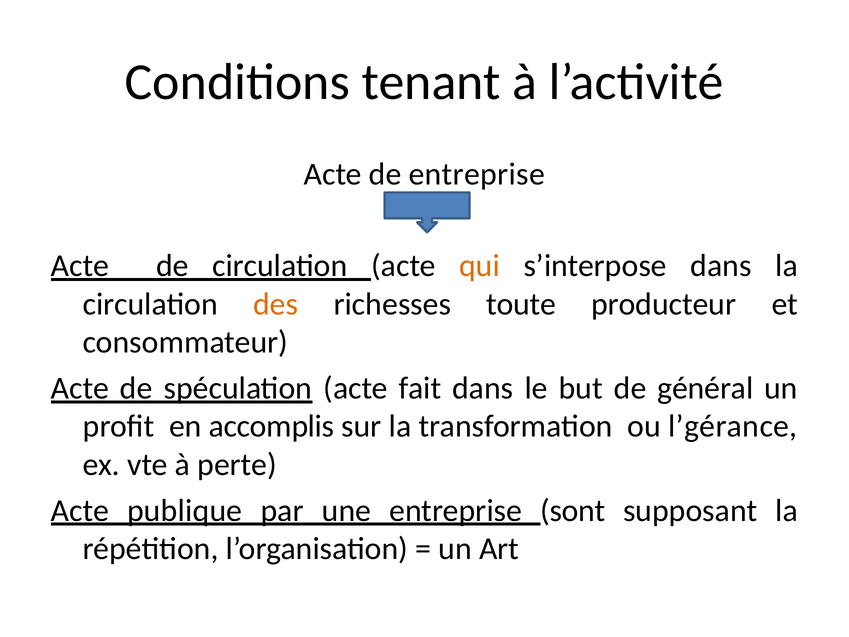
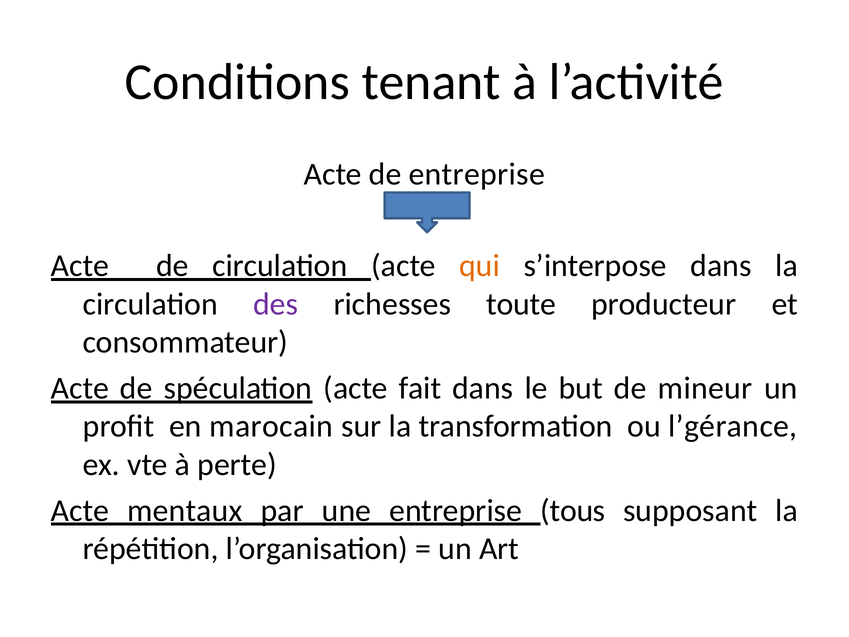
des colour: orange -> purple (276, 304)
général: général -> mineur (705, 388)
accomplis: accomplis -> marocain (271, 426)
publique: publique -> mentaux (185, 510)
sont: sont -> tous (573, 510)
